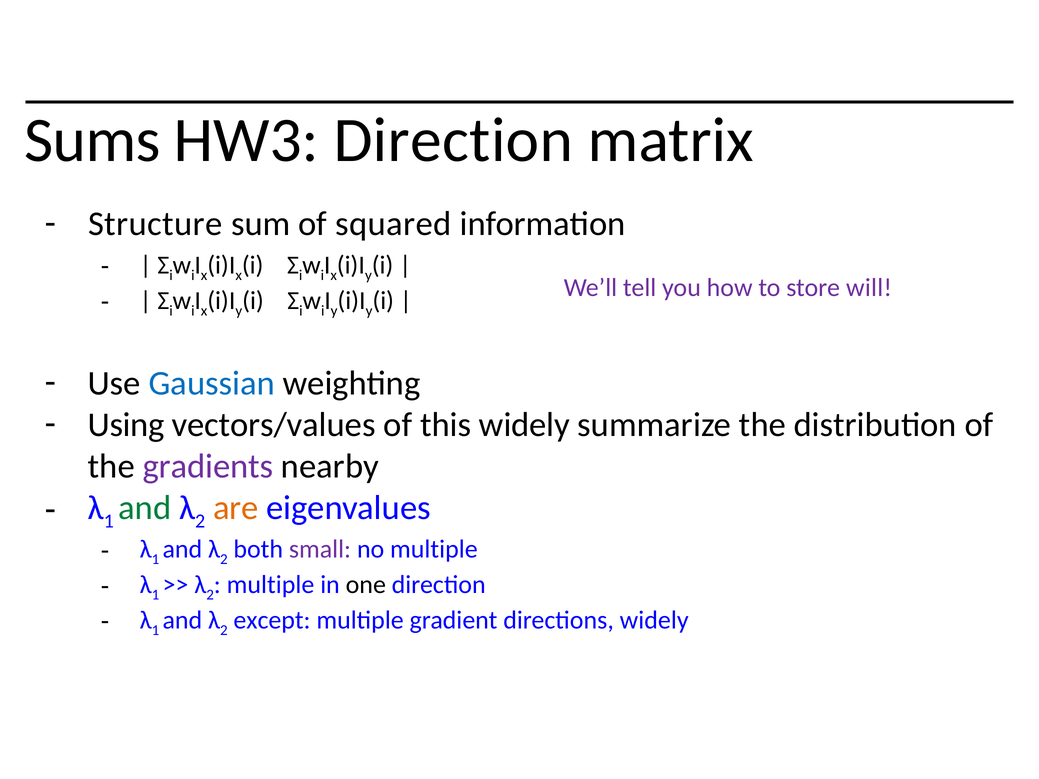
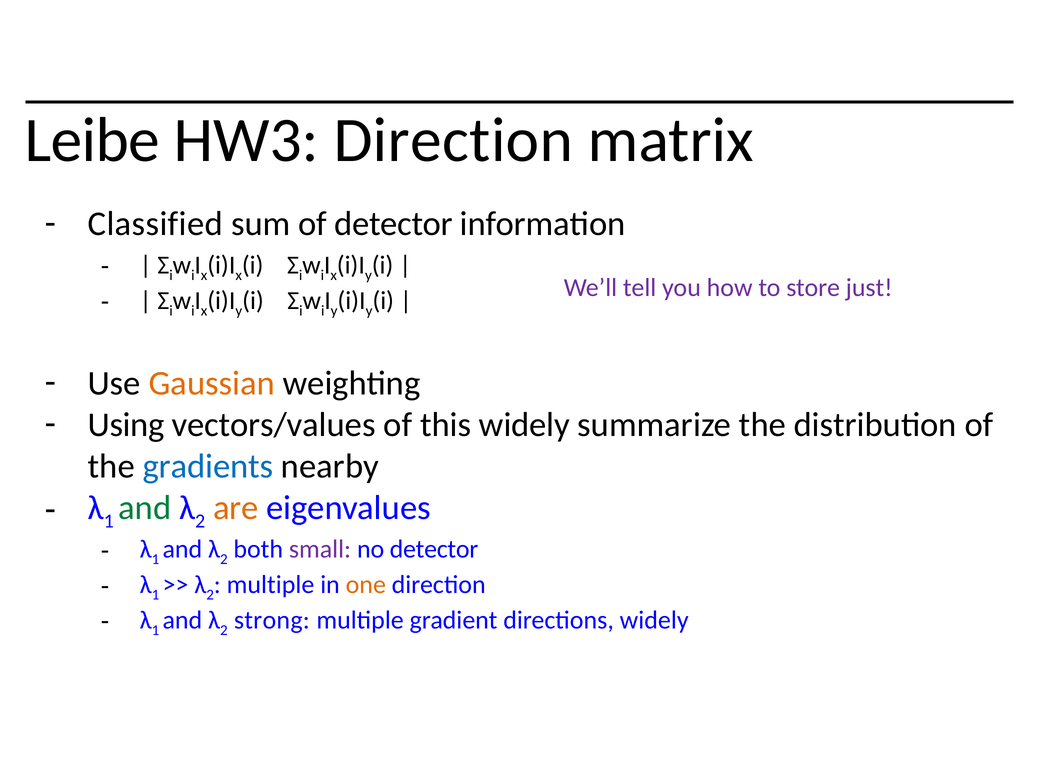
Sums: Sums -> Leibe (92, 140)
Structure: Structure -> Classified (155, 224)
of squared: squared -> detector (394, 224)
will: will -> just (869, 288)
Gaussian colour: blue -> orange (212, 383)
gradients colour: purple -> blue (208, 467)
no multiple: multiple -> detector (434, 550)
one colour: black -> orange (366, 585)
except: except -> strong (272, 620)
